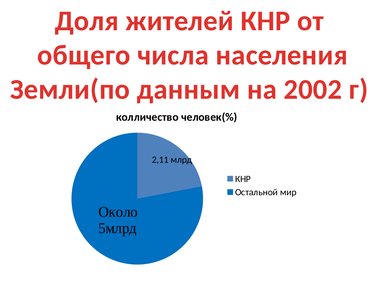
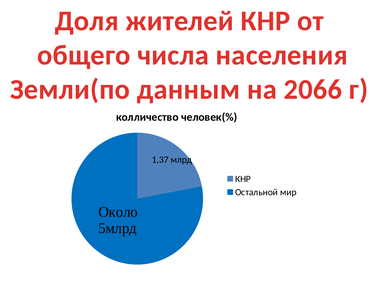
2002: 2002 -> 2066 (313, 89)
2,11: 2,11 -> 1,37 (160, 159)
